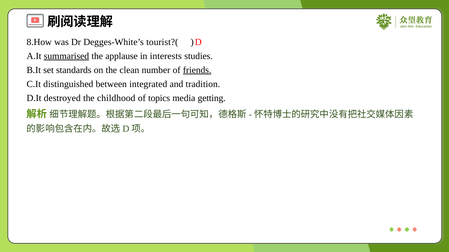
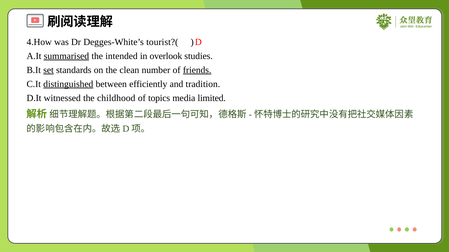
8.How: 8.How -> 4.How (39, 42)
applause: applause -> intended (122, 56)
interests: interests -> overlook (166, 56)
set underline: none -> present (49, 70)
distinguished underline: none -> present (68, 84)
integrated: integrated -> efficiently (148, 84)
destroyed: destroyed -> witnessed (62, 98)
getting: getting -> limited (212, 98)
